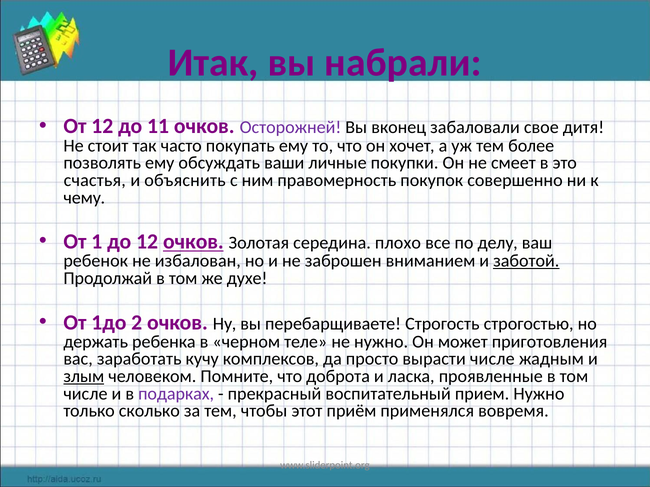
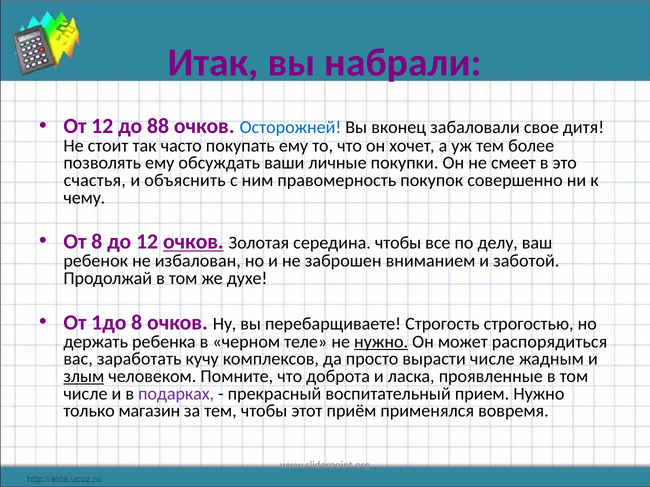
11: 11 -> 88 (158, 126)
Осторожней colour: purple -> blue (290, 128)
От 1: 1 -> 8 (97, 242)
середина плохо: плохо -> чтобы (398, 243)
заботой underline: present -> none (526, 261)
1до 2: 2 -> 8 (137, 323)
нужно underline: none -> present (381, 342)
приготовления: приготовления -> распорядиться (550, 342)
сколько: сколько -> магазин (149, 411)
